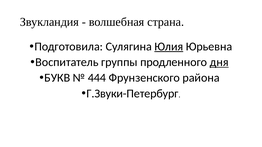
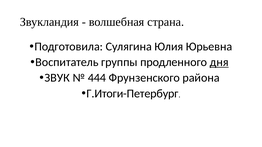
Юлия underline: present -> none (169, 47)
БУКВ: БУКВ -> ЗВУК (57, 78)
Г.Звуки-Петербург: Г.Звуки-Петербург -> Г.Итоги-Петербург (132, 94)
